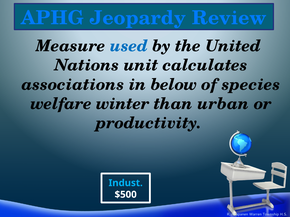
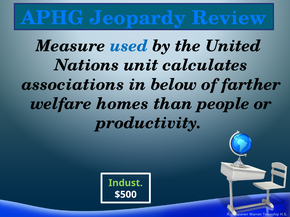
species: species -> farther (251, 85)
winter: winter -> homes (123, 104)
urban: urban -> people (223, 104)
Indust colour: light blue -> light green (126, 183)
